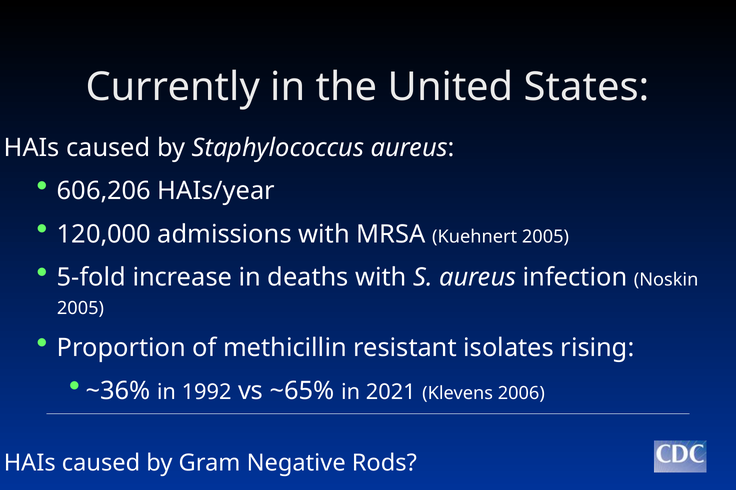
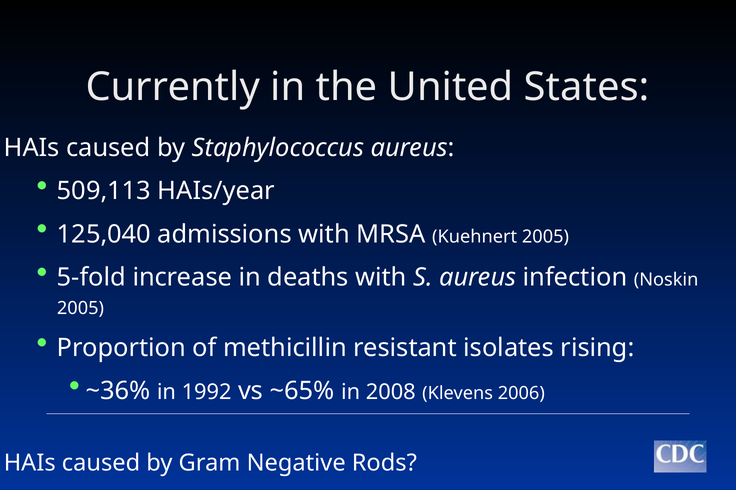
606,206: 606,206 -> 509,113 (104, 191)
120,000: 120,000 -> 125,040 (104, 234)
2021: 2021 -> 2008 (391, 393)
